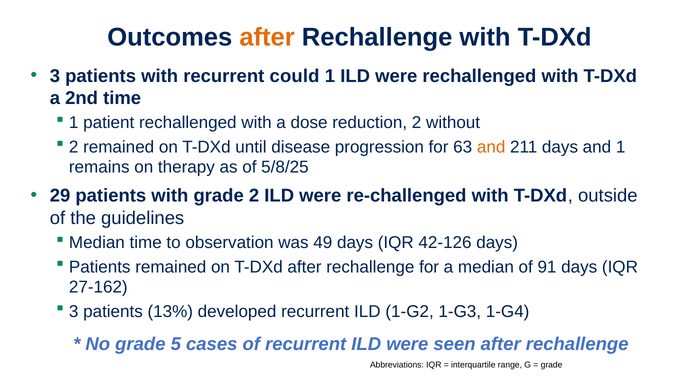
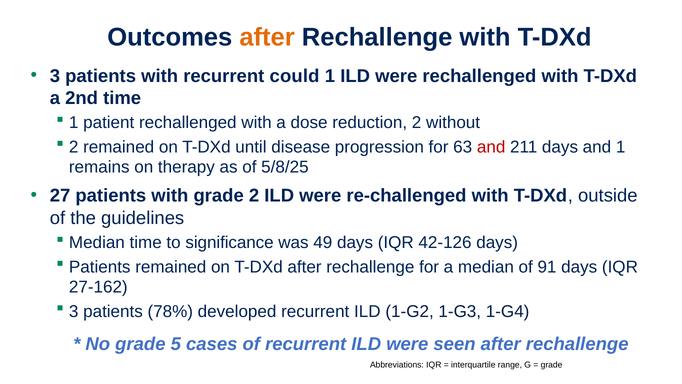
and colour: orange -> red (491, 147)
29: 29 -> 27 (60, 196)
observation: observation -> significance (230, 243)
13%: 13% -> 78% (170, 311)
